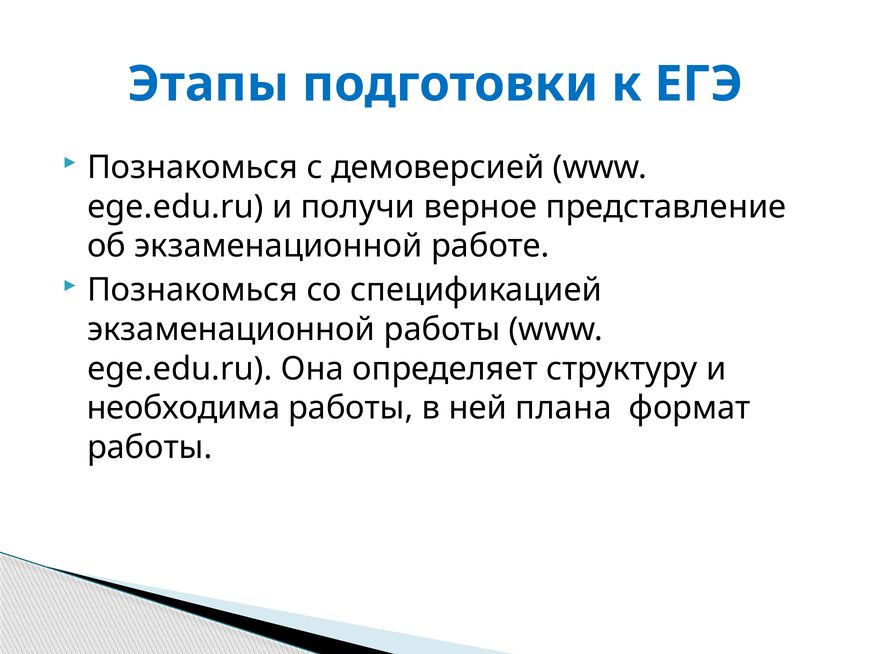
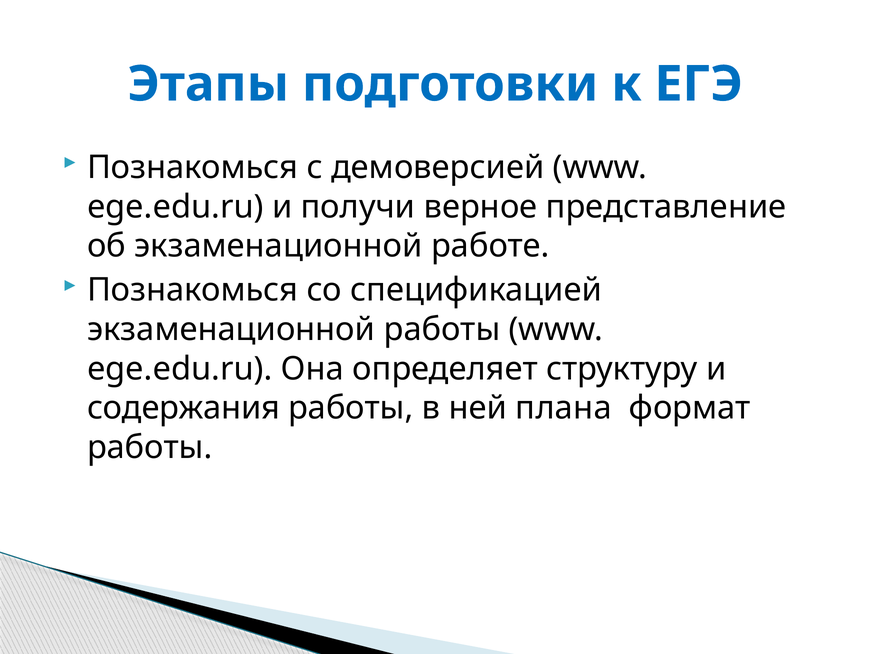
необходима: необходима -> содержания (183, 408)
